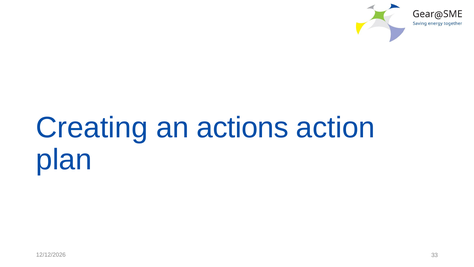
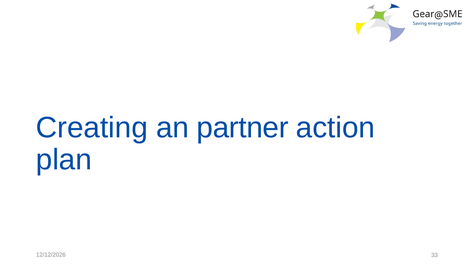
actions: actions -> partner (243, 127)
